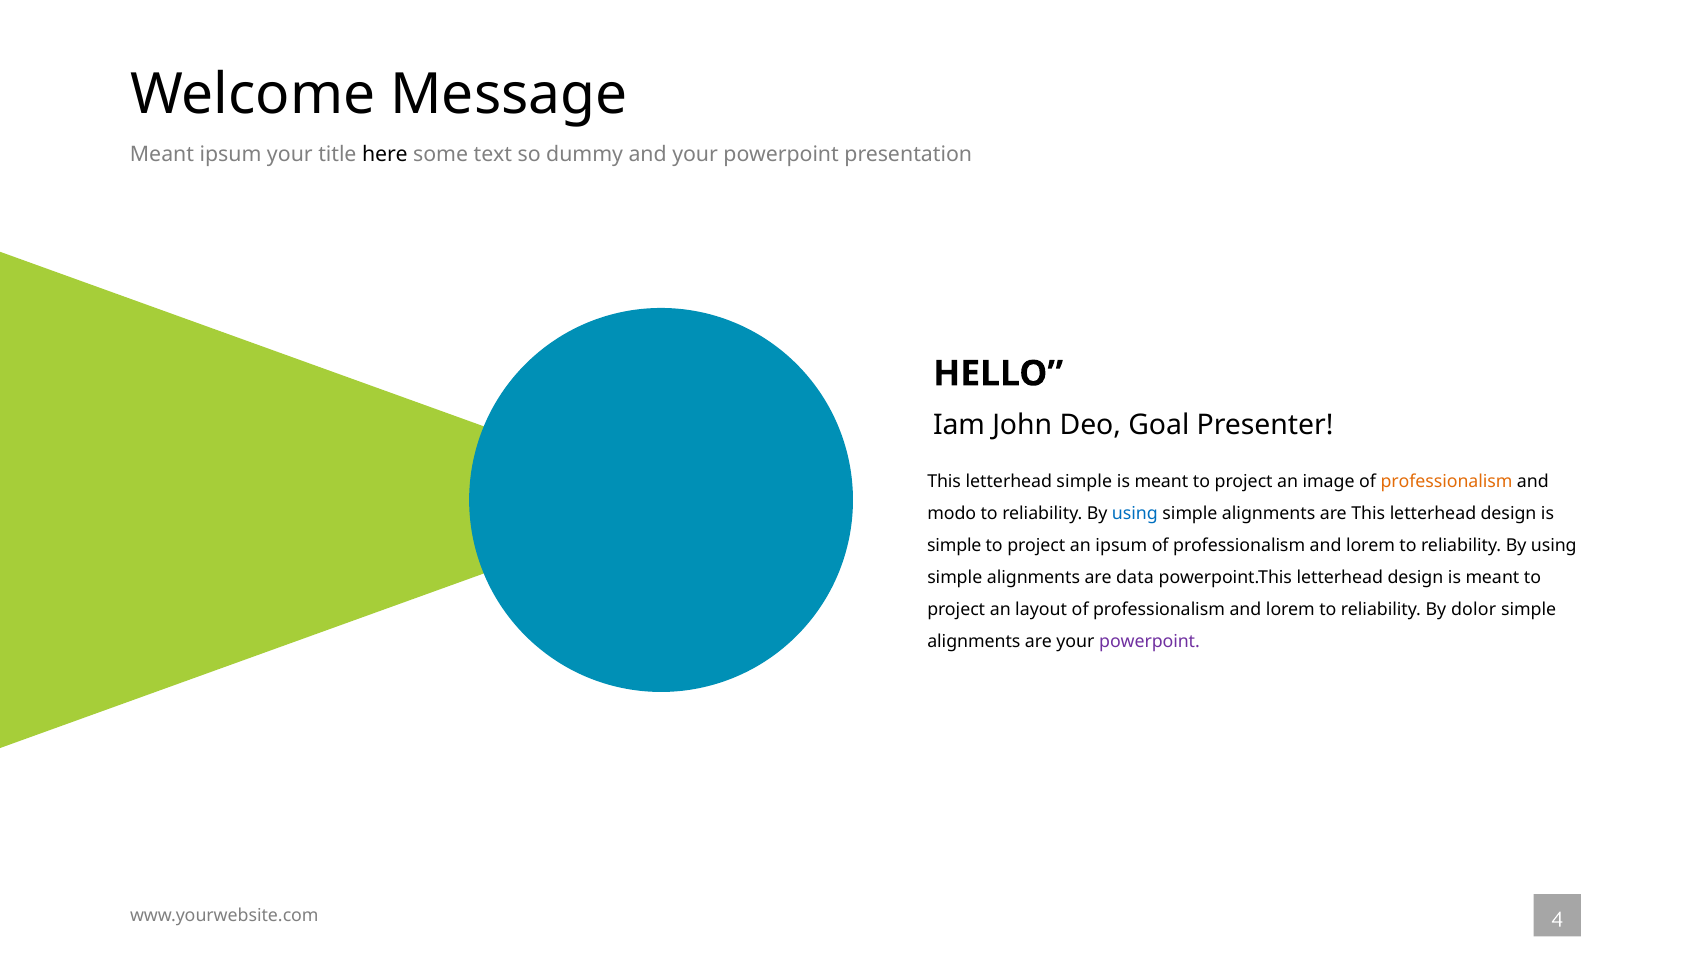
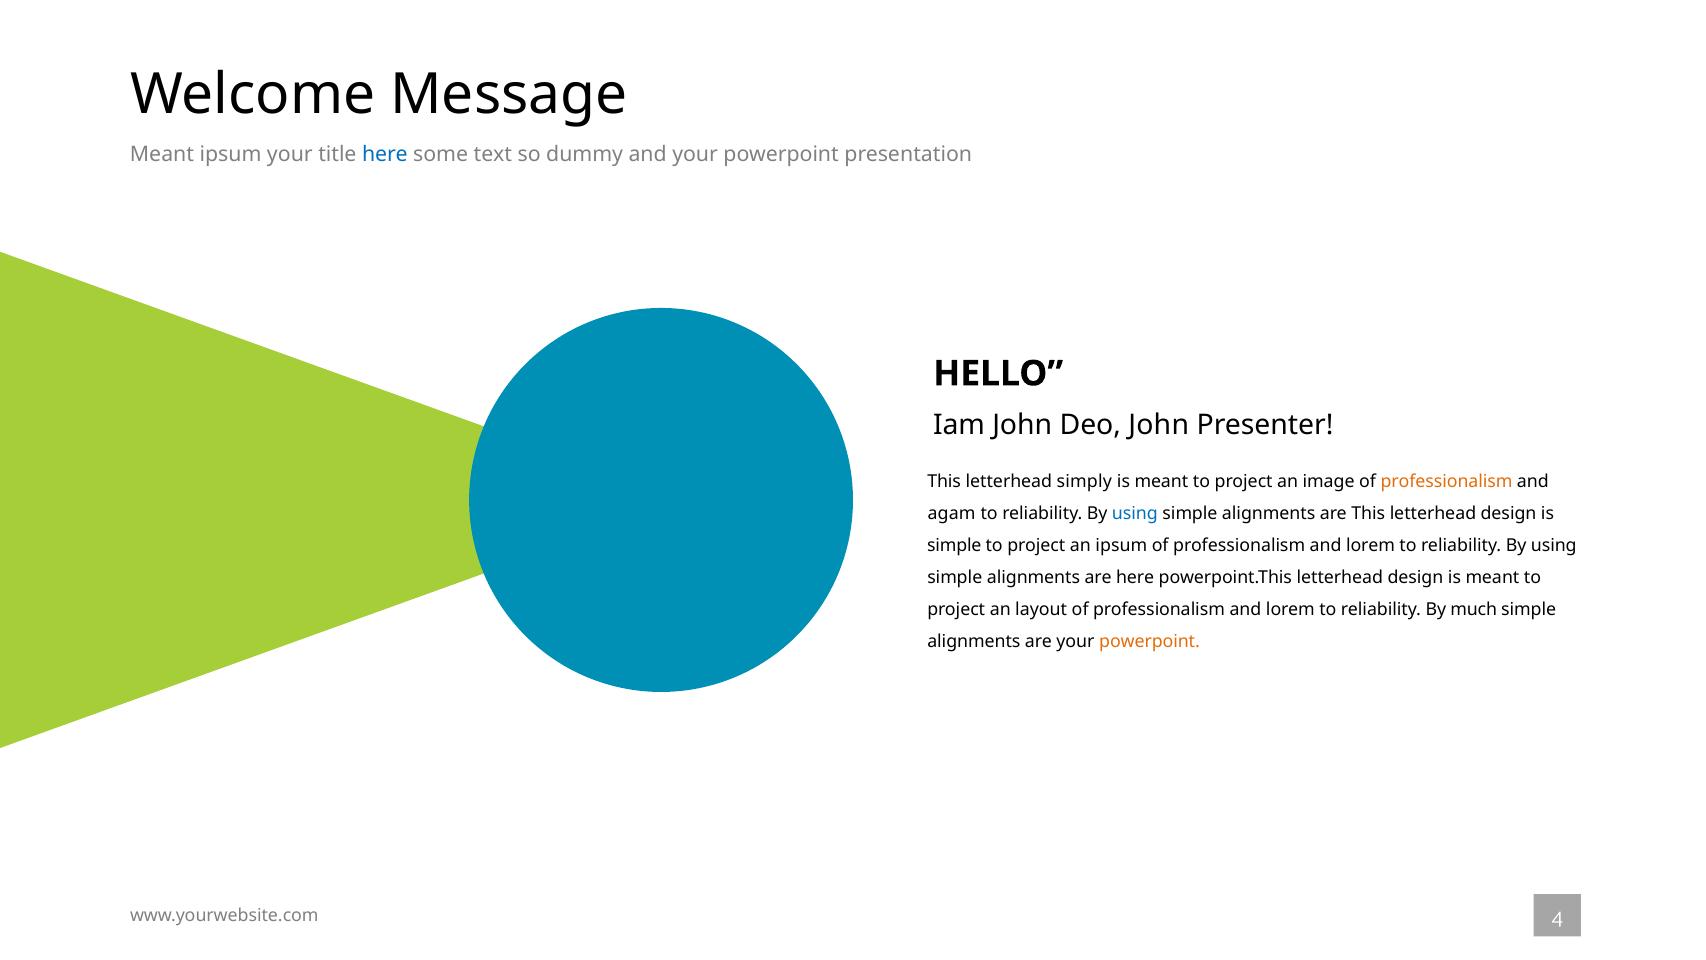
here colour: black -> blue (385, 155)
Deo Goal: Goal -> John (1159, 425)
letterhead simple: simple -> simply (1084, 482)
modo: modo -> agam (952, 514)
are data: data -> here (1135, 578)
dolor: dolor -> much (1474, 610)
powerpoint colour: purple -> orange (1149, 642)
